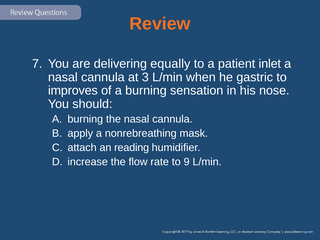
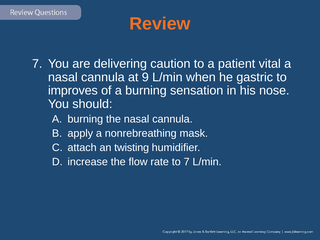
equally: equally -> caution (170, 64)
inlet: inlet -> vital (270, 64)
3: 3 -> 9 (145, 77)
reading: reading -> twisting (132, 148)
to 9: 9 -> 7 (187, 162)
